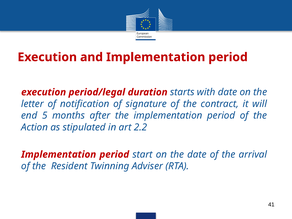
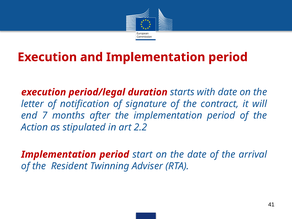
5: 5 -> 7 (45, 116)
